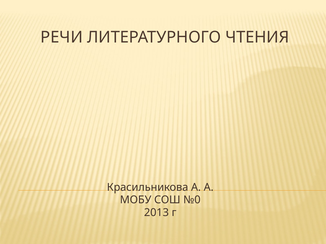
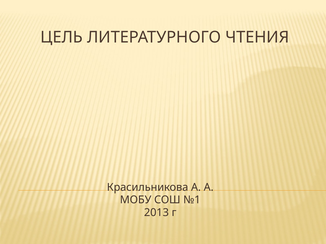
РЕЧИ: РЕЧИ -> ЦЕЛЬ (62, 37)
№0: №0 -> №1 (192, 200)
